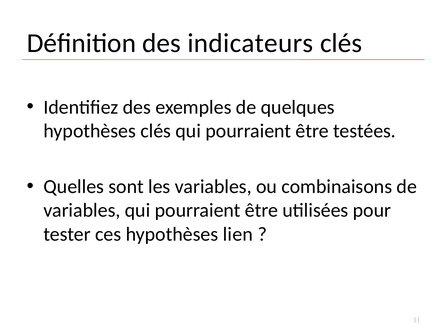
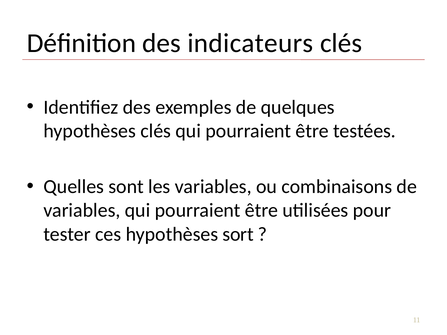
lien: lien -> sort (238, 234)
